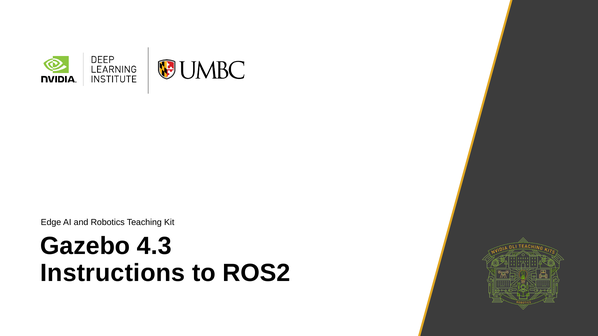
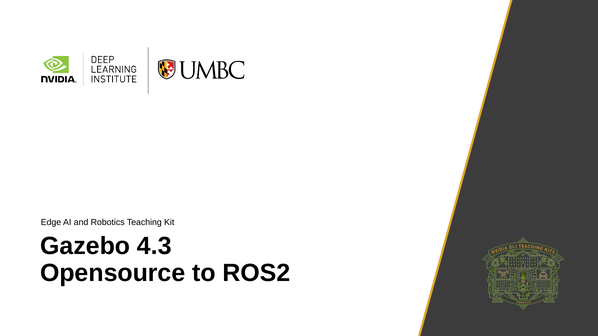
Instructions: Instructions -> Opensource (113, 273)
